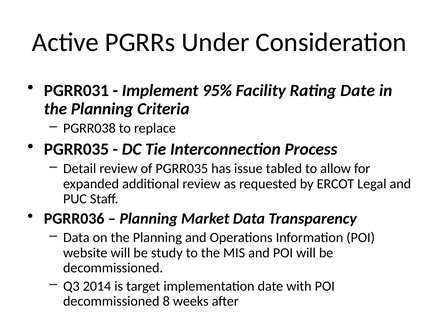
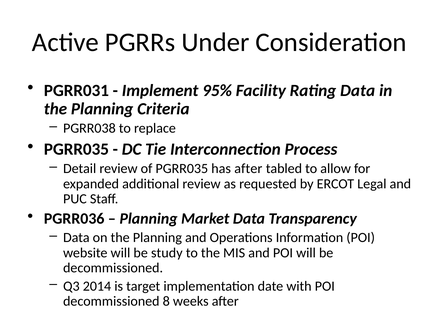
Rating Date: Date -> Data (358, 90)
has issue: issue -> after (248, 169)
